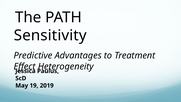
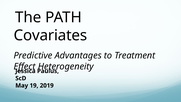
Sensitivity: Sensitivity -> Covariates (50, 35)
